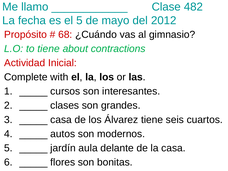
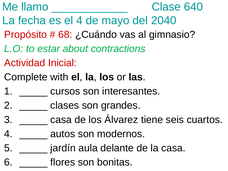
482: 482 -> 640 (193, 7)
el 5: 5 -> 4 (79, 21)
2012: 2012 -> 2040 (164, 21)
to tiene: tiene -> estar (49, 49)
